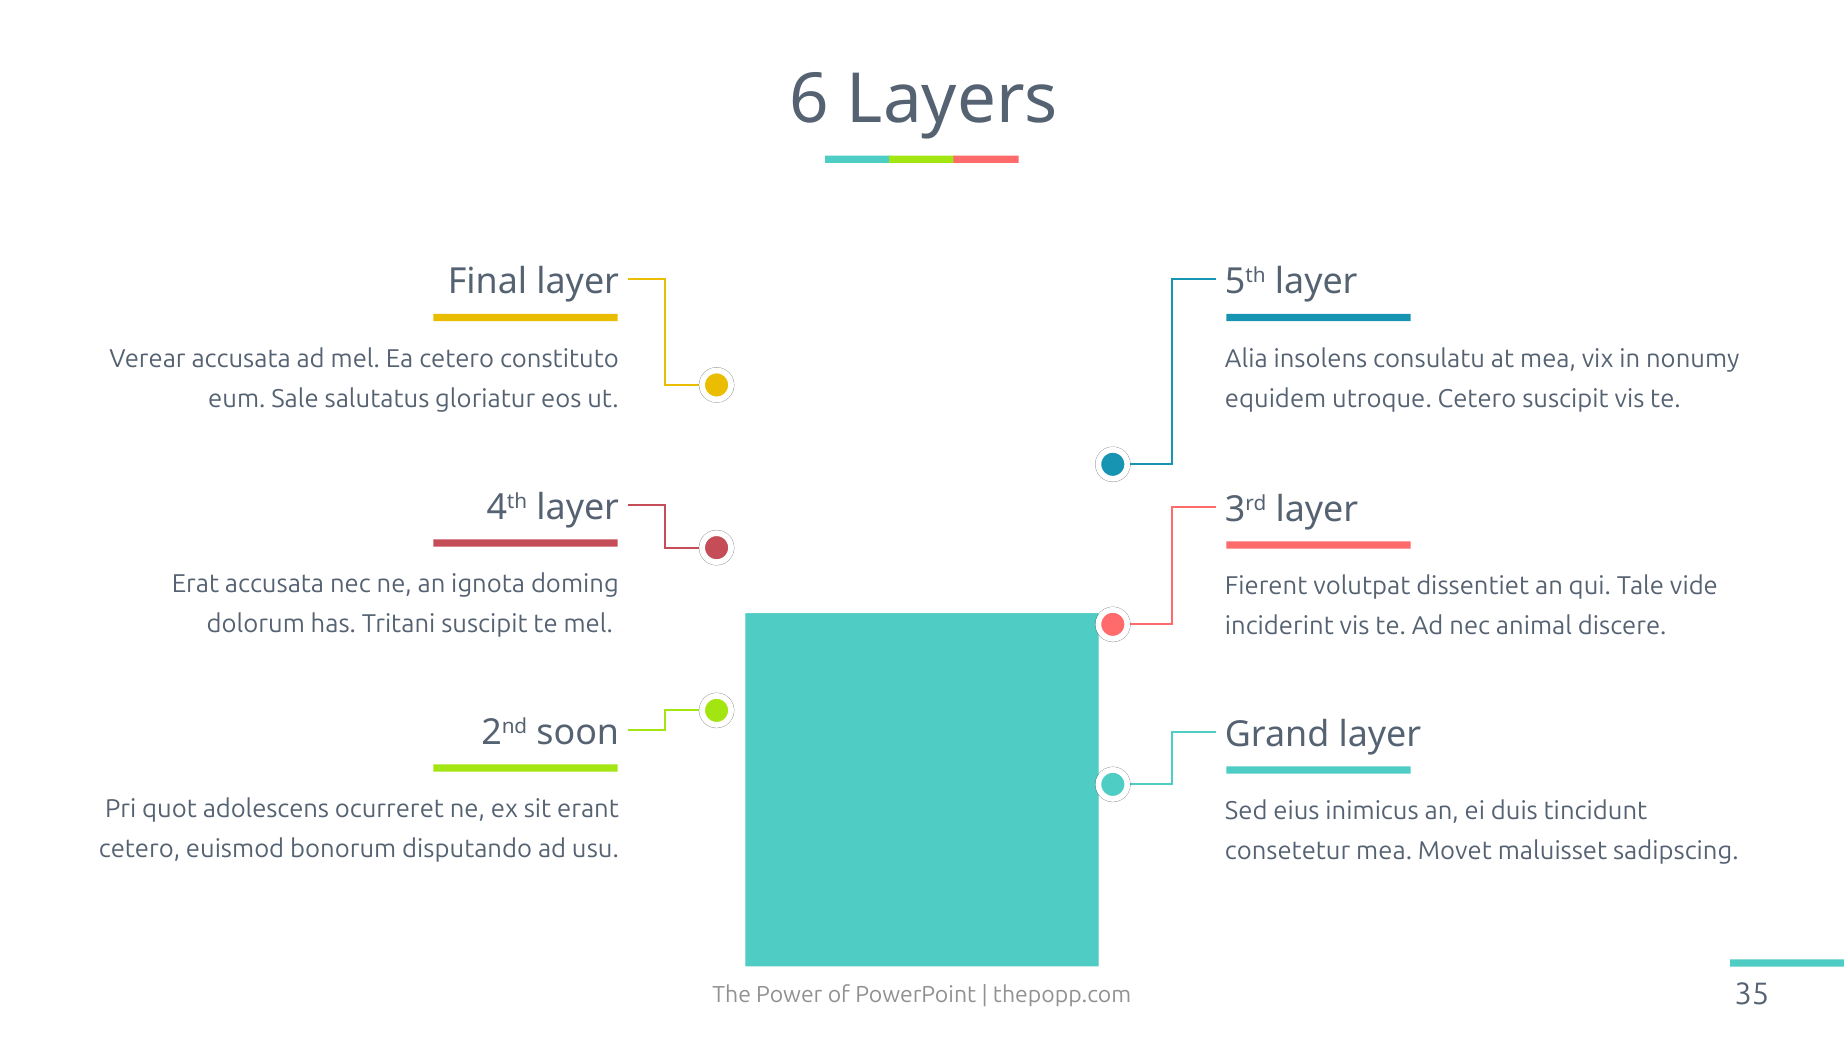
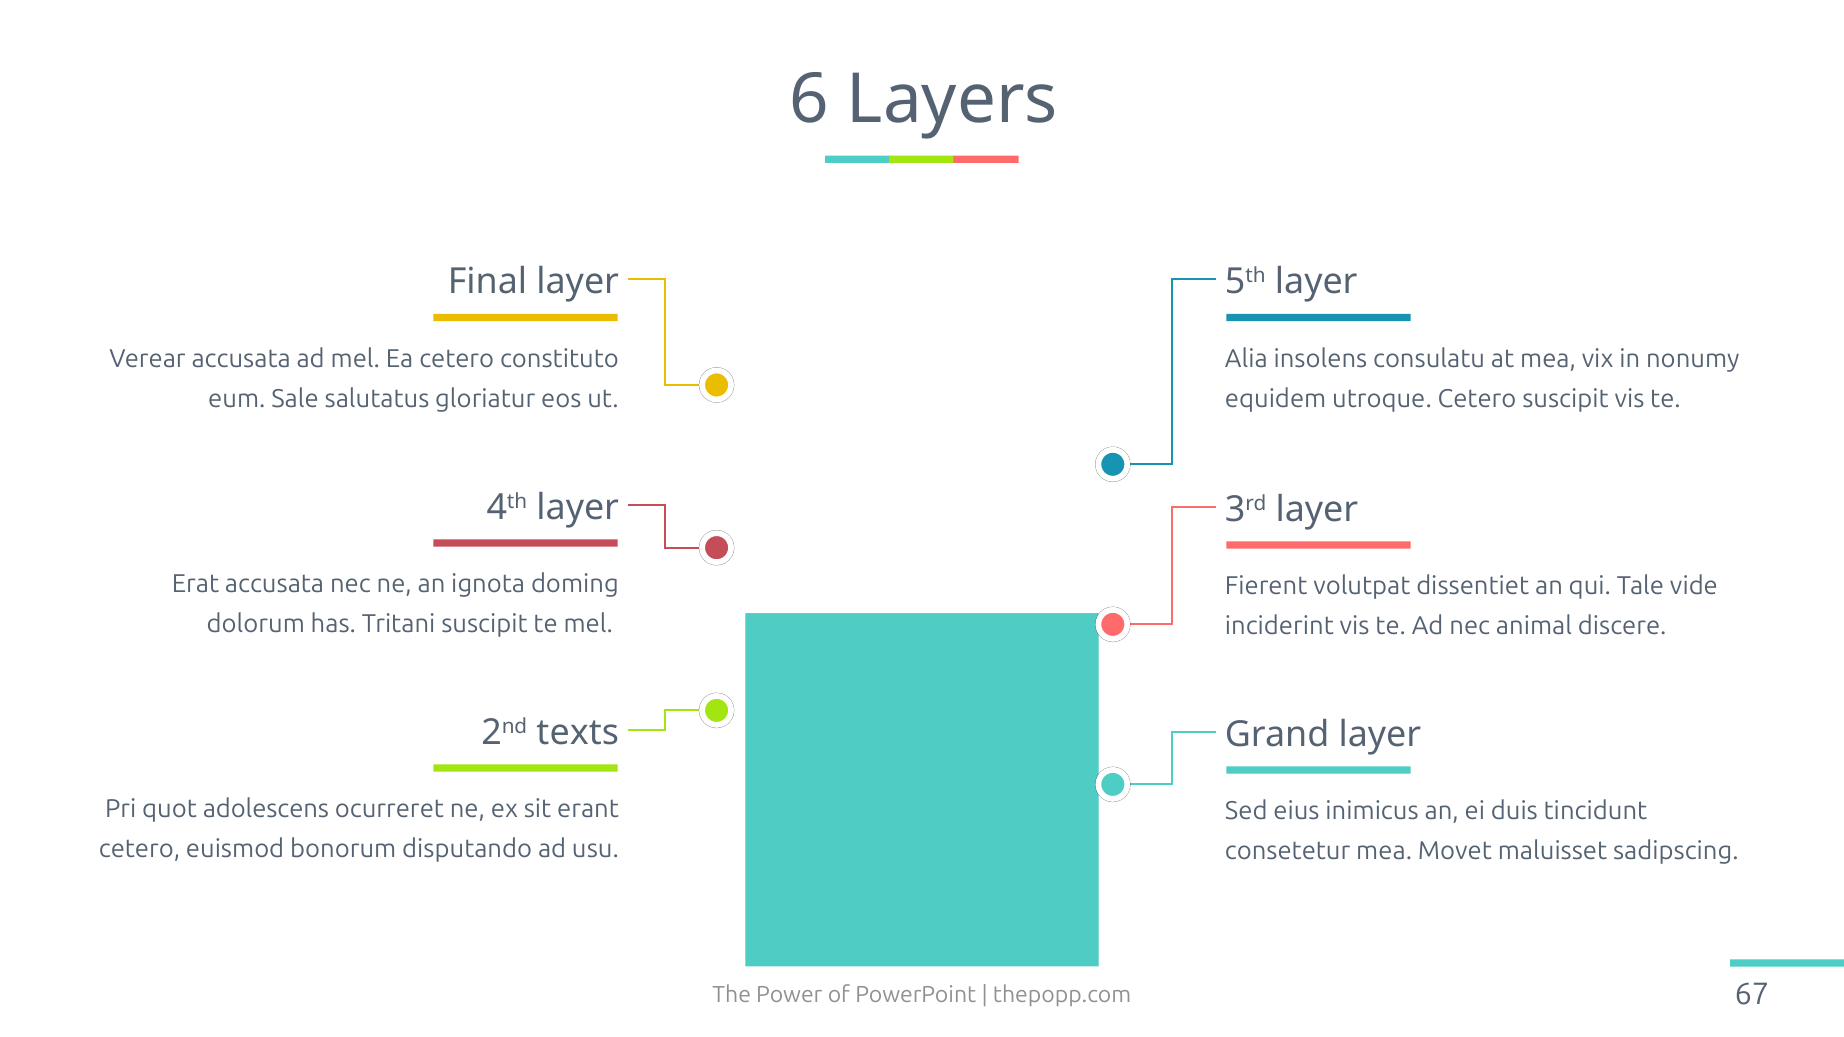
soon: soon -> texts (578, 732)
35: 35 -> 67 (1752, 995)
